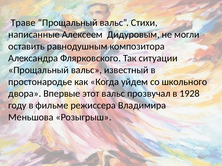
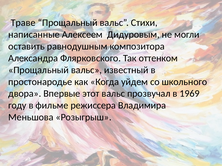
ситуации: ситуации -> оттенком (158, 58)
1928: 1928 -> 1969 (190, 94)
